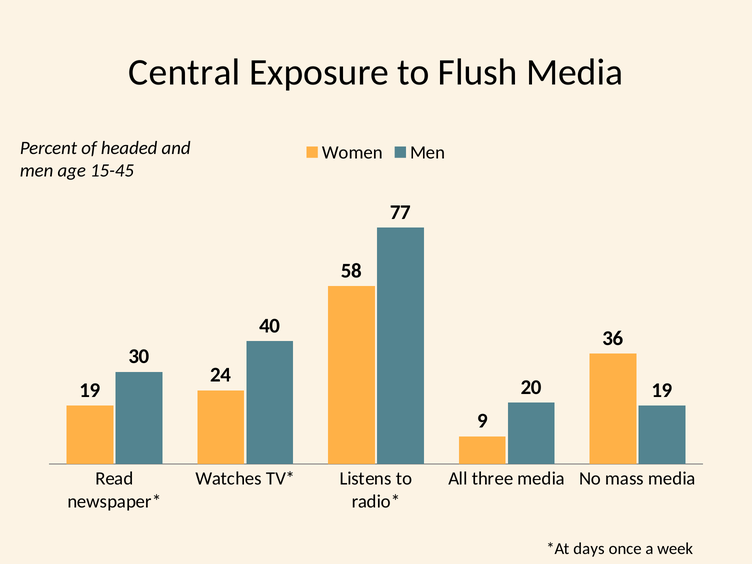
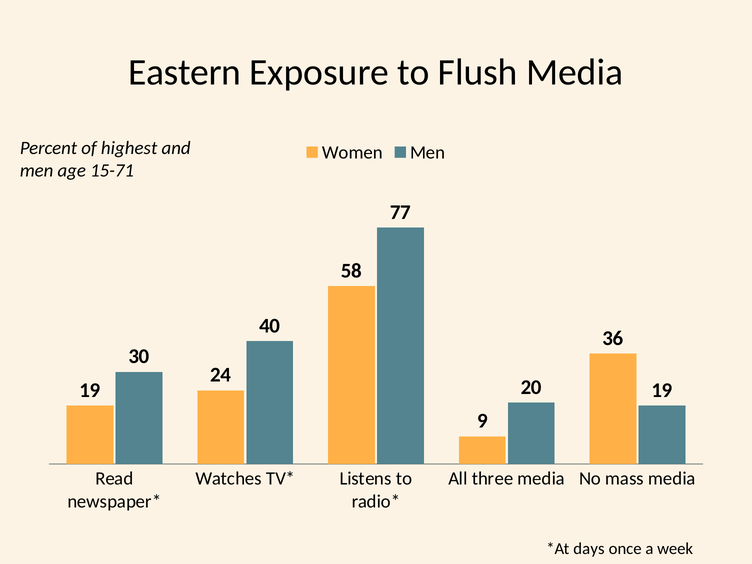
Central: Central -> Eastern (185, 72)
headed: headed -> highest (129, 148)
15-45: 15-45 -> 15-71 (112, 170)
